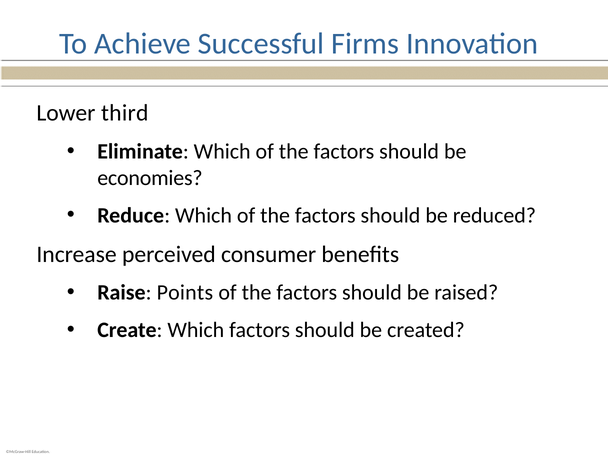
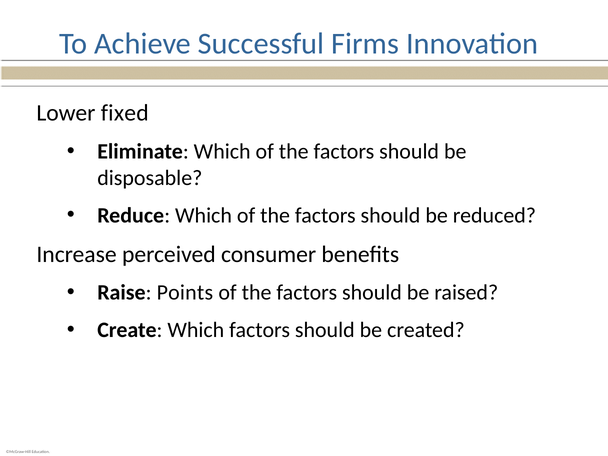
third: third -> fixed (125, 113)
economies: economies -> disposable (150, 178)
